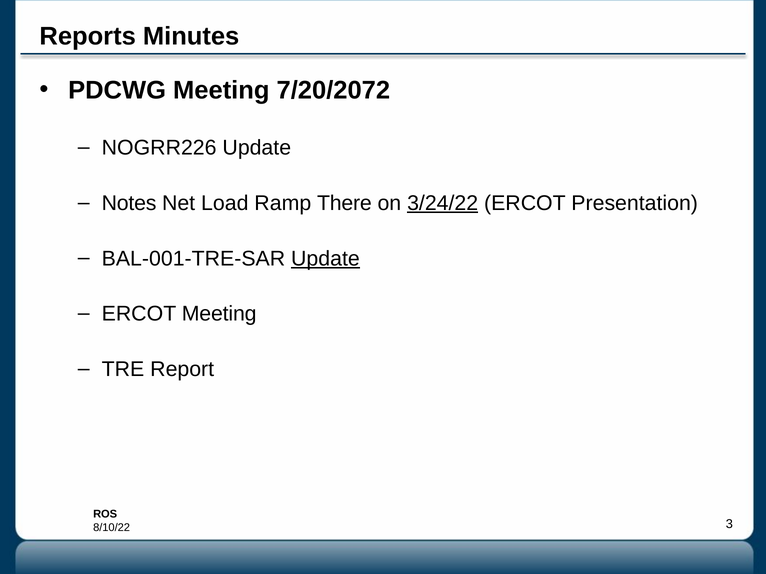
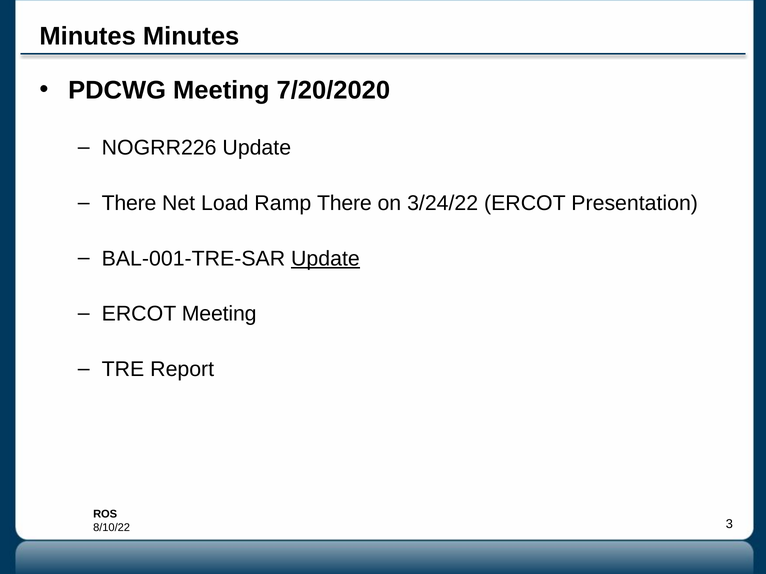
Reports: Reports -> Minutes (88, 36)
7/20/2072: 7/20/2072 -> 7/20/2020 (333, 90)
Notes: Notes -> There (129, 203)
3/24/22 underline: present -> none (443, 203)
